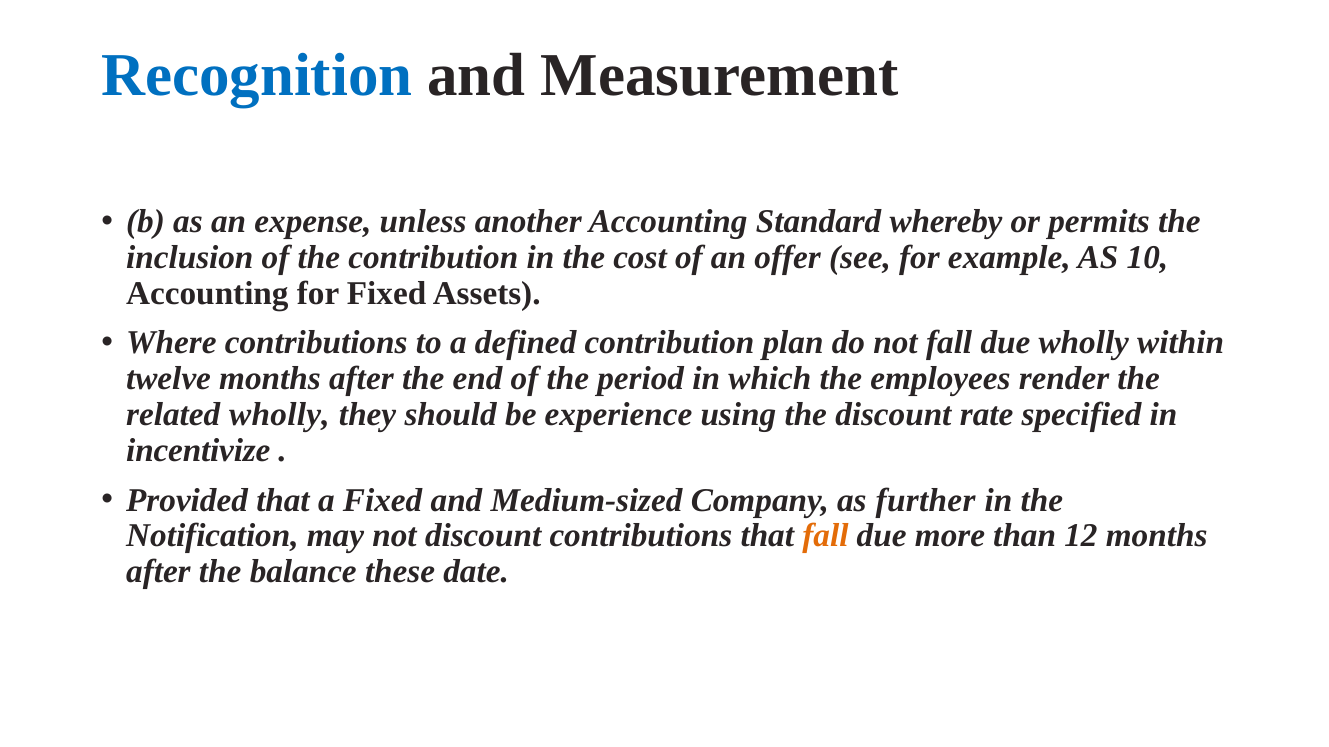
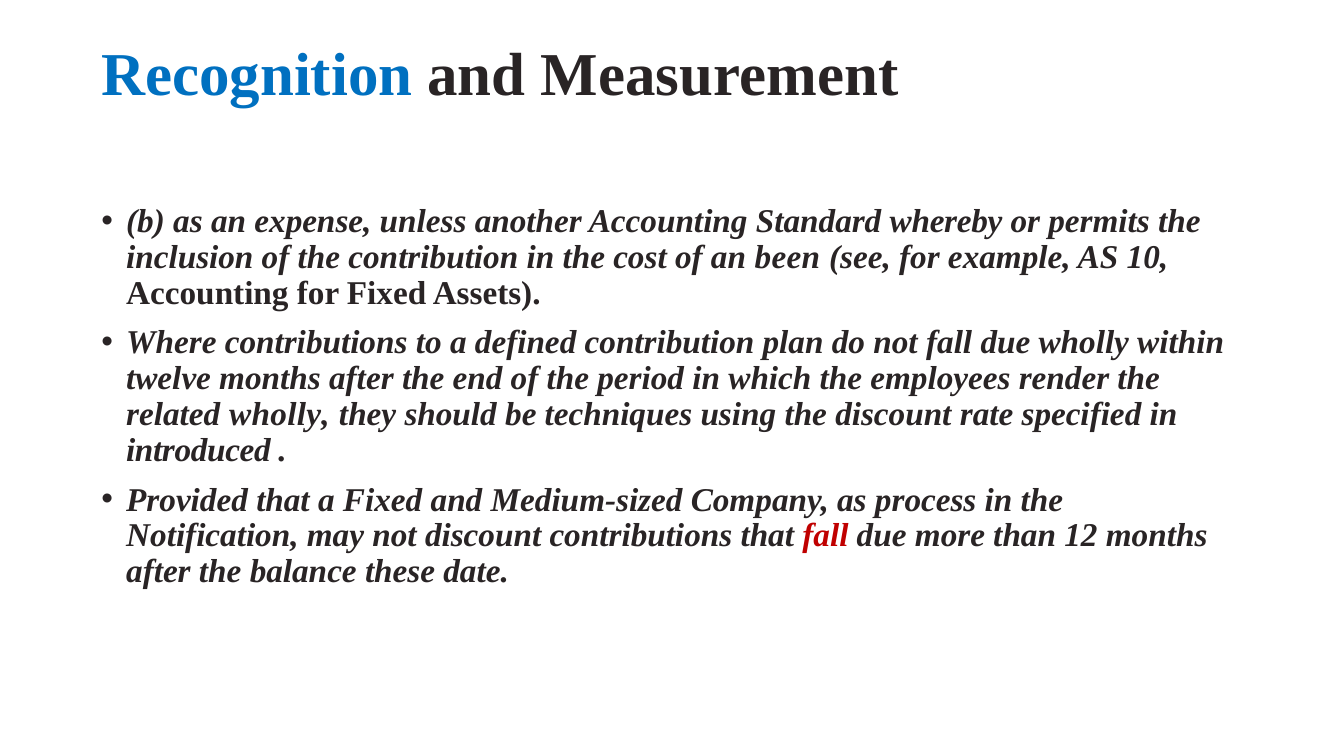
offer: offer -> been (787, 258)
experience: experience -> techniques (618, 415)
incentivize: incentivize -> introduced (198, 451)
further: further -> process (926, 501)
fall colour: orange -> red (825, 536)
